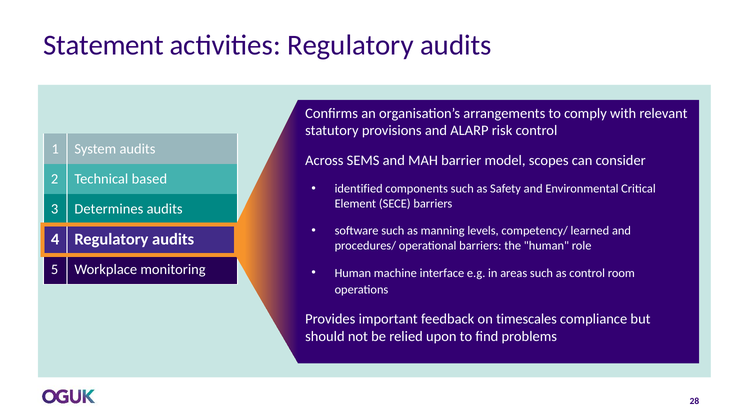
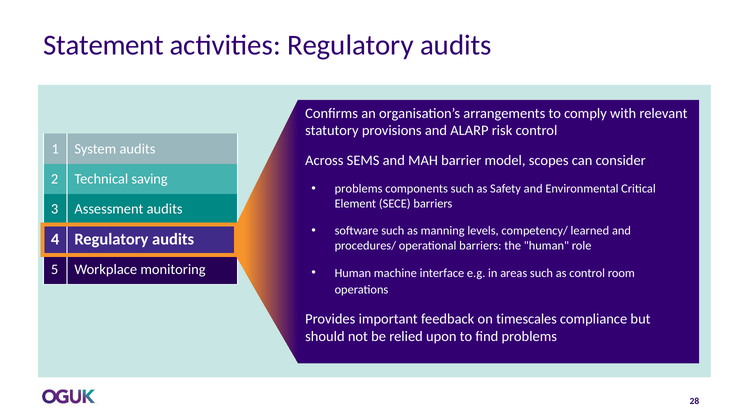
based: based -> saving (150, 179)
identified: identified -> problems (359, 189)
Determines: Determines -> Assessment (109, 209)
